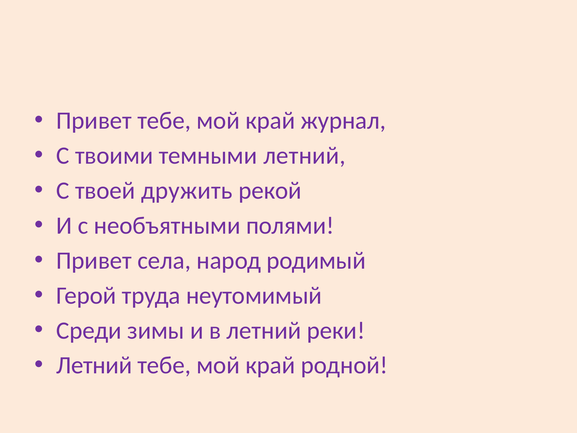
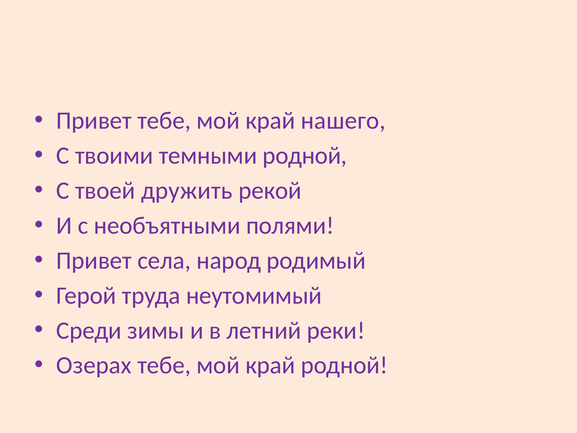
журнал: журнал -> нашего (343, 121)
темными летний: летний -> родной (305, 155)
Летний: Летний -> Озерах (94, 365)
